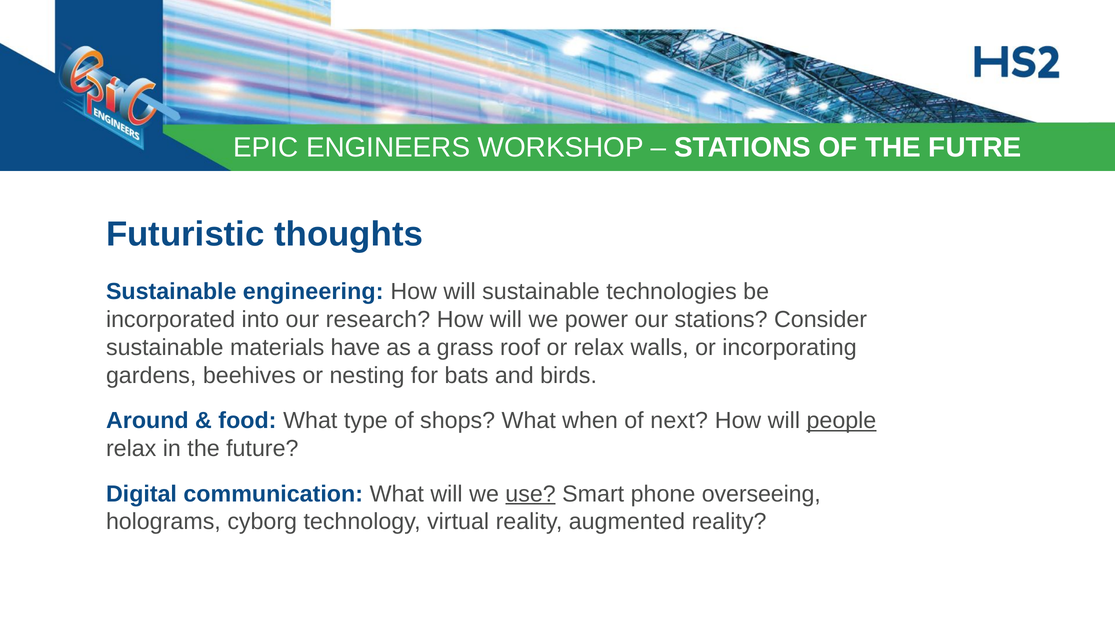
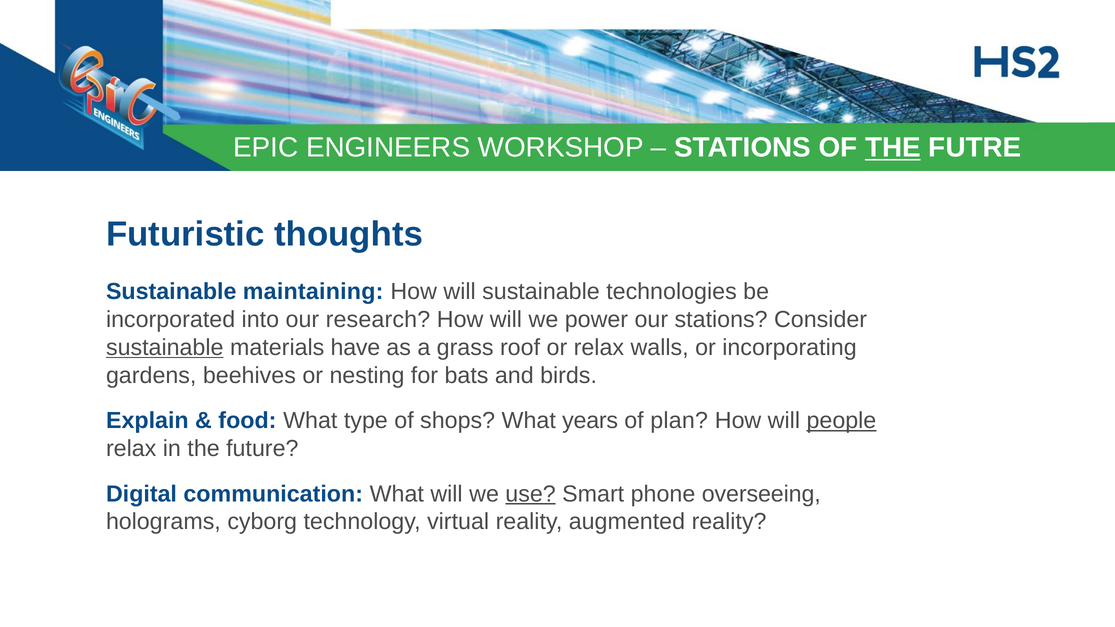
THE underline: none -> present (893, 148)
engineering: engineering -> maintaining (313, 292)
sustainable underline: none -> present (165, 348)
Around: Around -> Explain (147, 421)
when: when -> years (590, 421)
next: next -> plan (679, 421)
